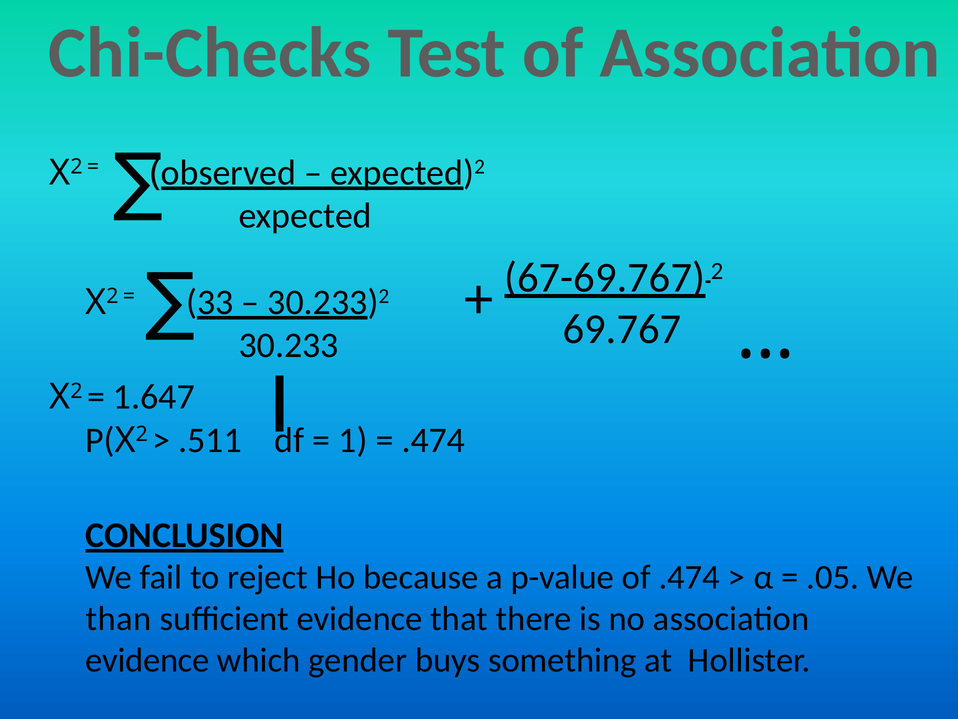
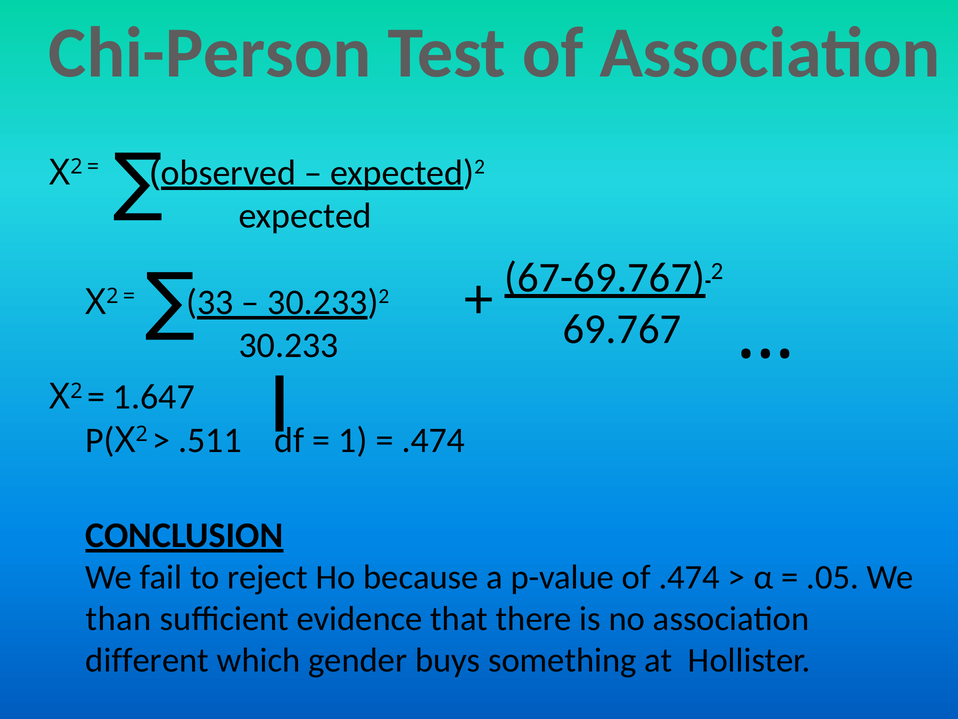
Chi-Checks: Chi-Checks -> Chi-Person (210, 53)
evidence: evidence -> different (147, 660)
